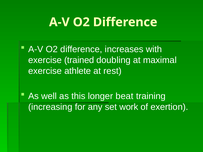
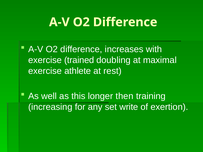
beat: beat -> then (124, 96)
work: work -> write (129, 107)
